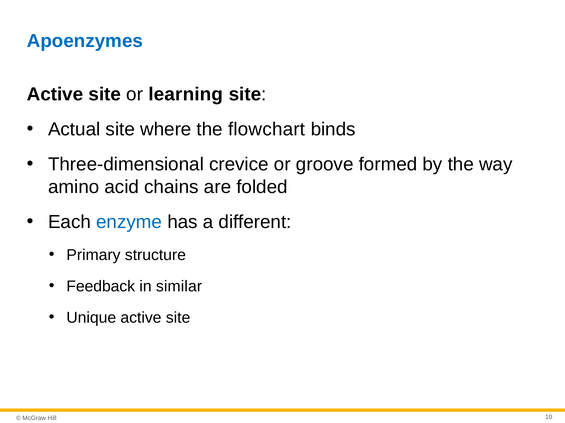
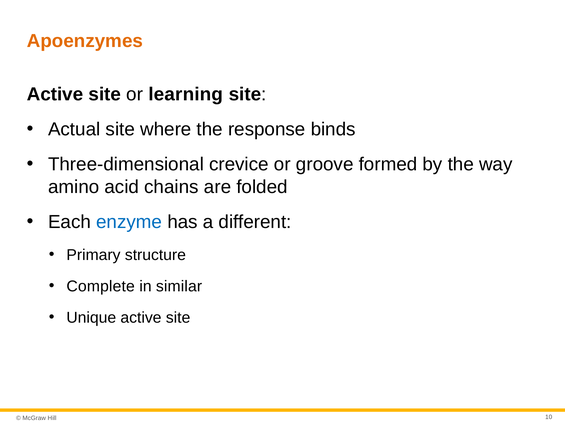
Apoenzymes colour: blue -> orange (85, 41)
flowchart: flowchart -> response (267, 129)
Feedback: Feedback -> Complete (101, 287)
